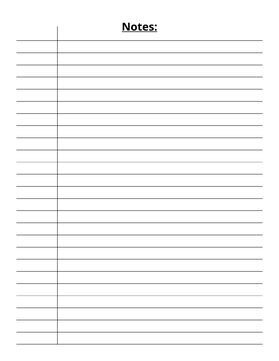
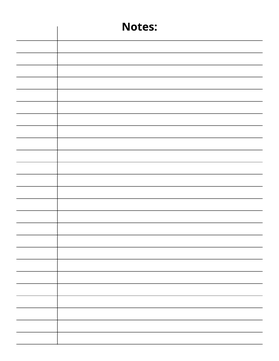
Notes underline: present -> none (139, 27)
